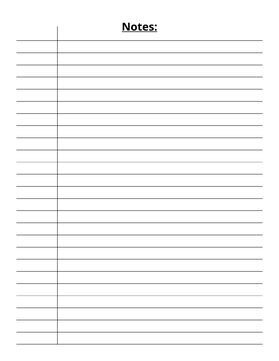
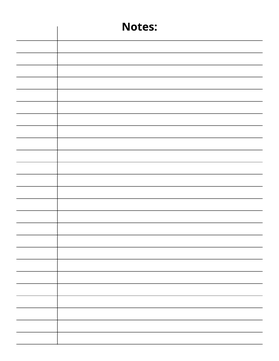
Notes underline: present -> none (139, 27)
